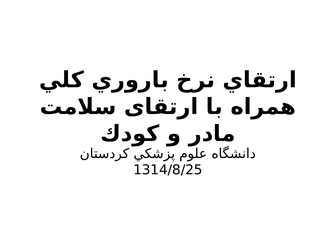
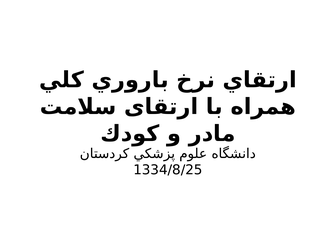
1314/8/25: 1314/8/25 -> 1334/8/25 (168, 170)
